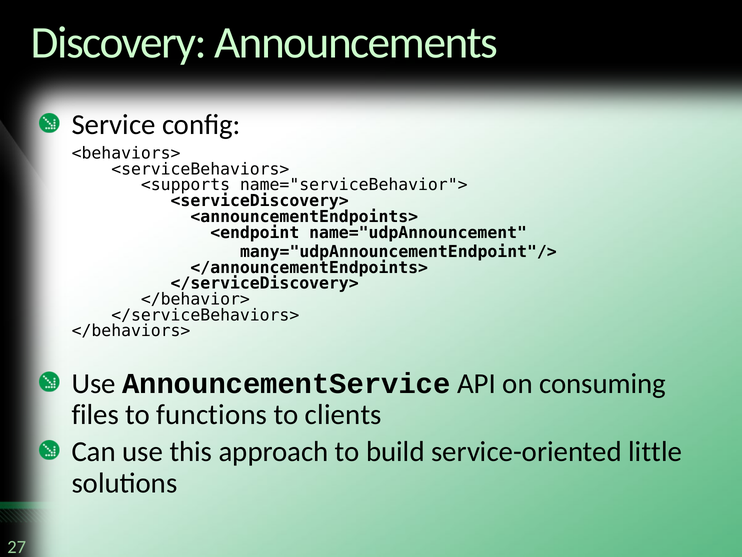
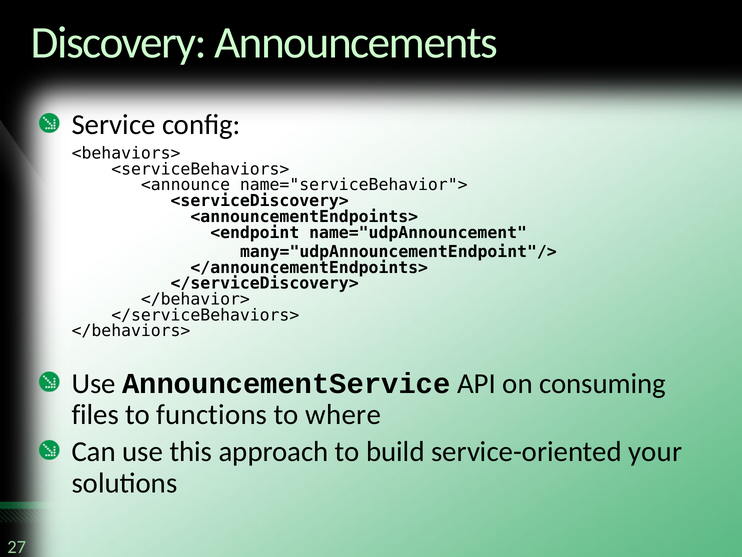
<supports: <supports -> <announce (186, 185)
clients: clients -> where (343, 414)
little: little -> your (655, 451)
